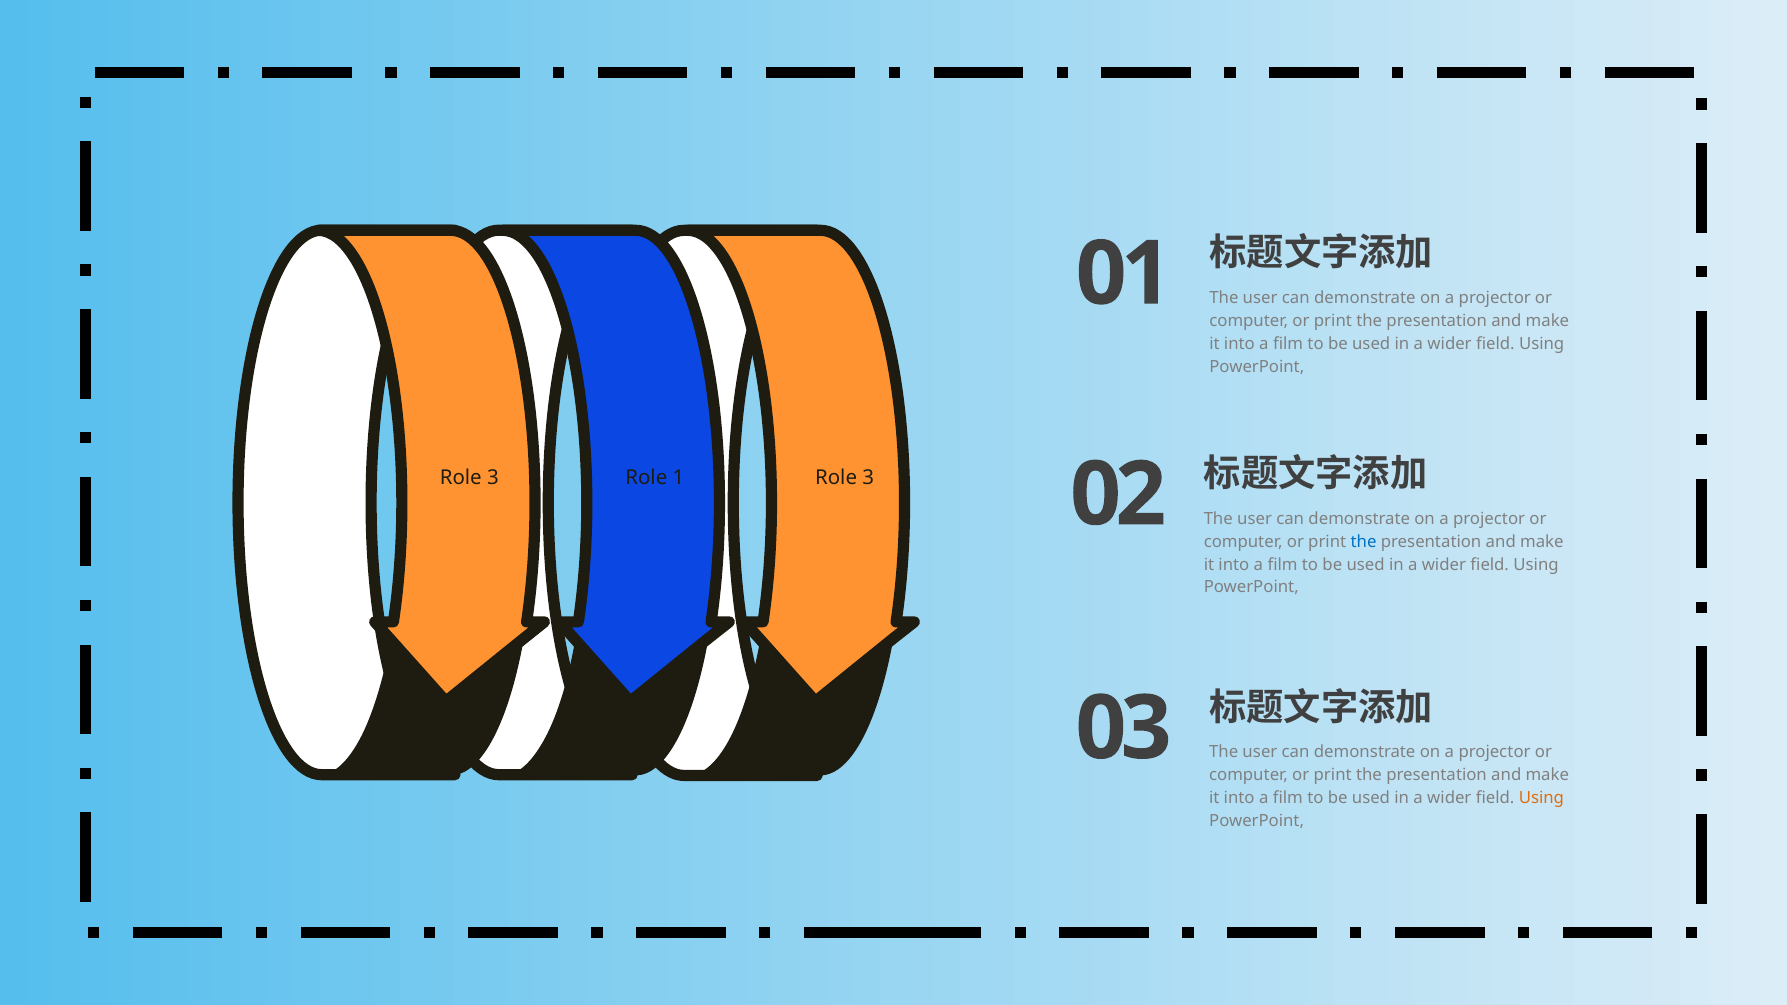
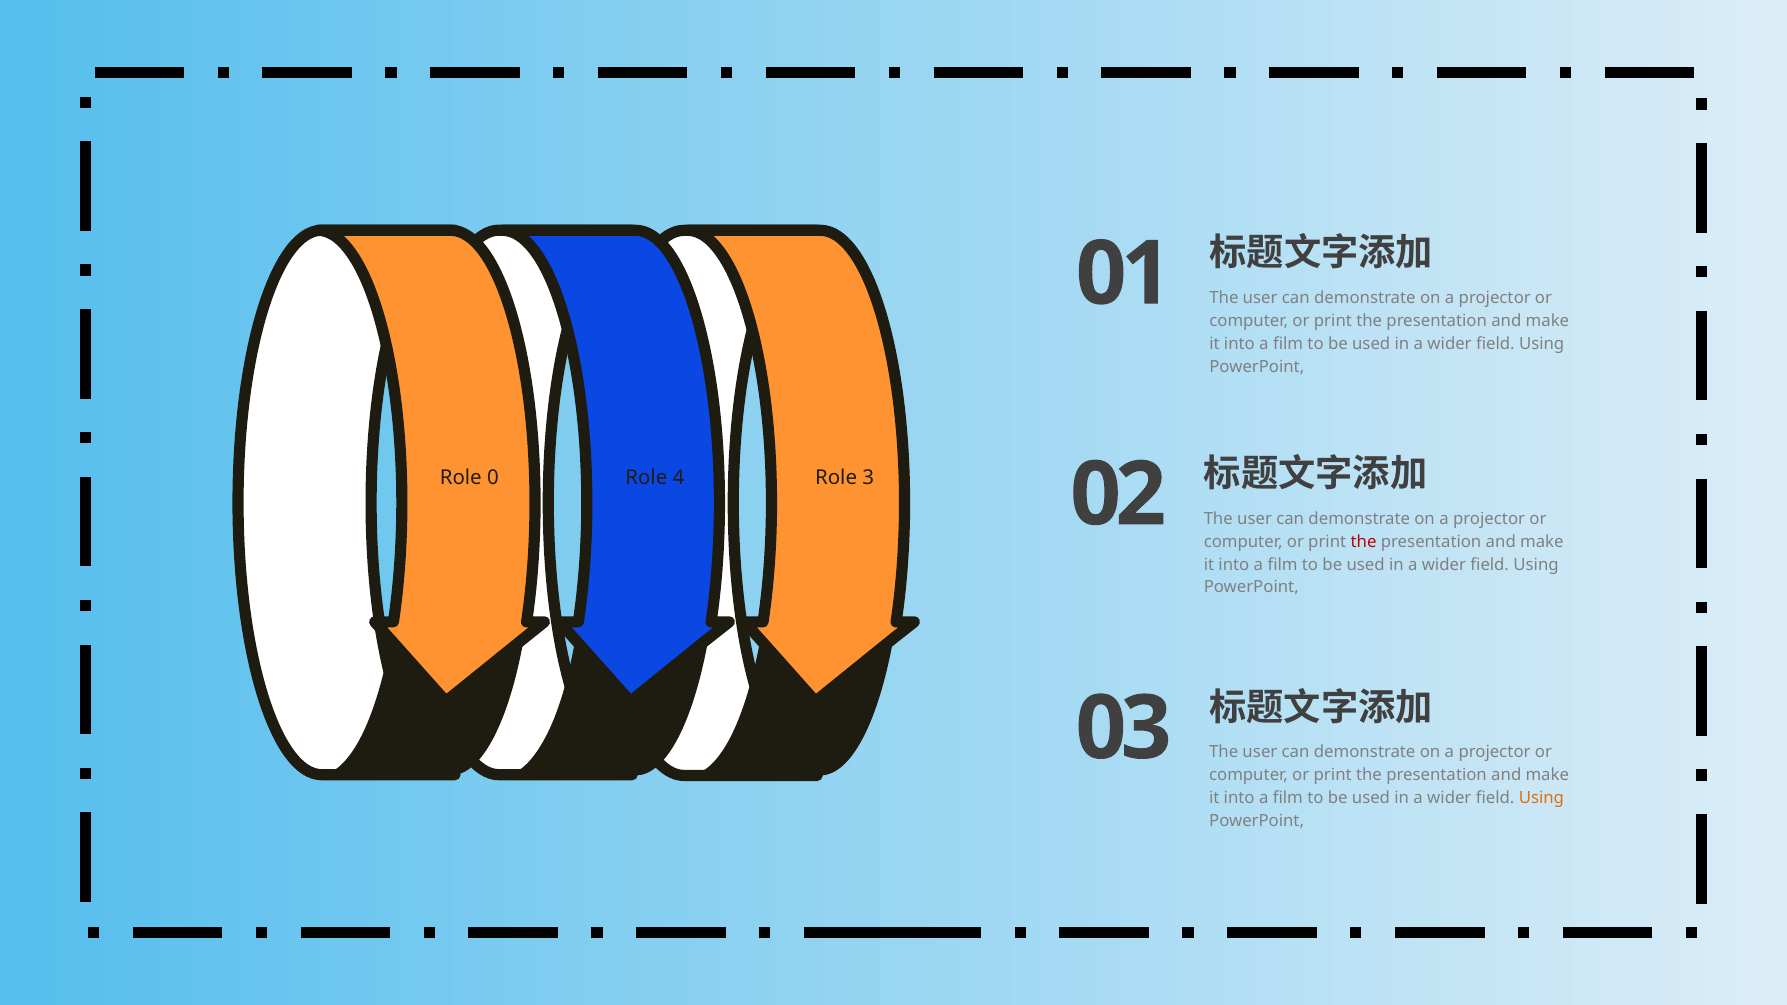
3: 3 -> 0 (493, 477)
1: 1 -> 4 (679, 477)
the colour: blue -> red (1364, 542)
